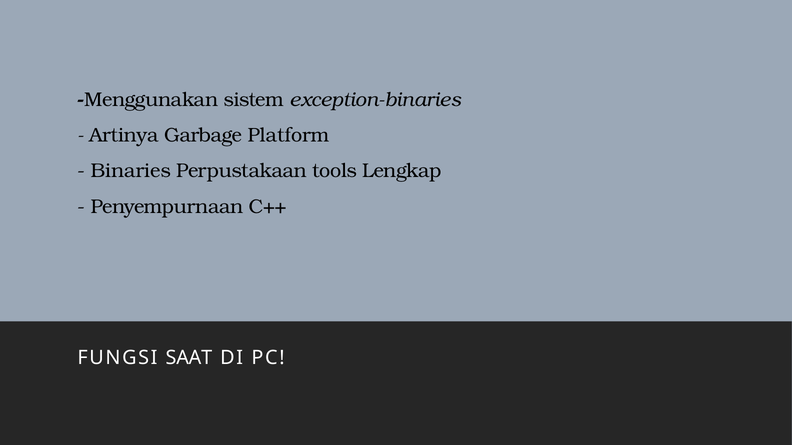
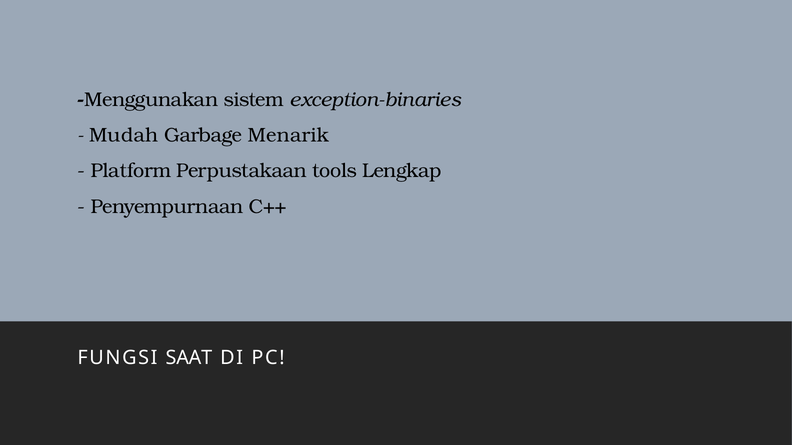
Artinya: Artinya -> Mudah (124, 136)
Platform: Platform -> Menarik (288, 136)
Binaries: Binaries -> Platform (131, 171)
